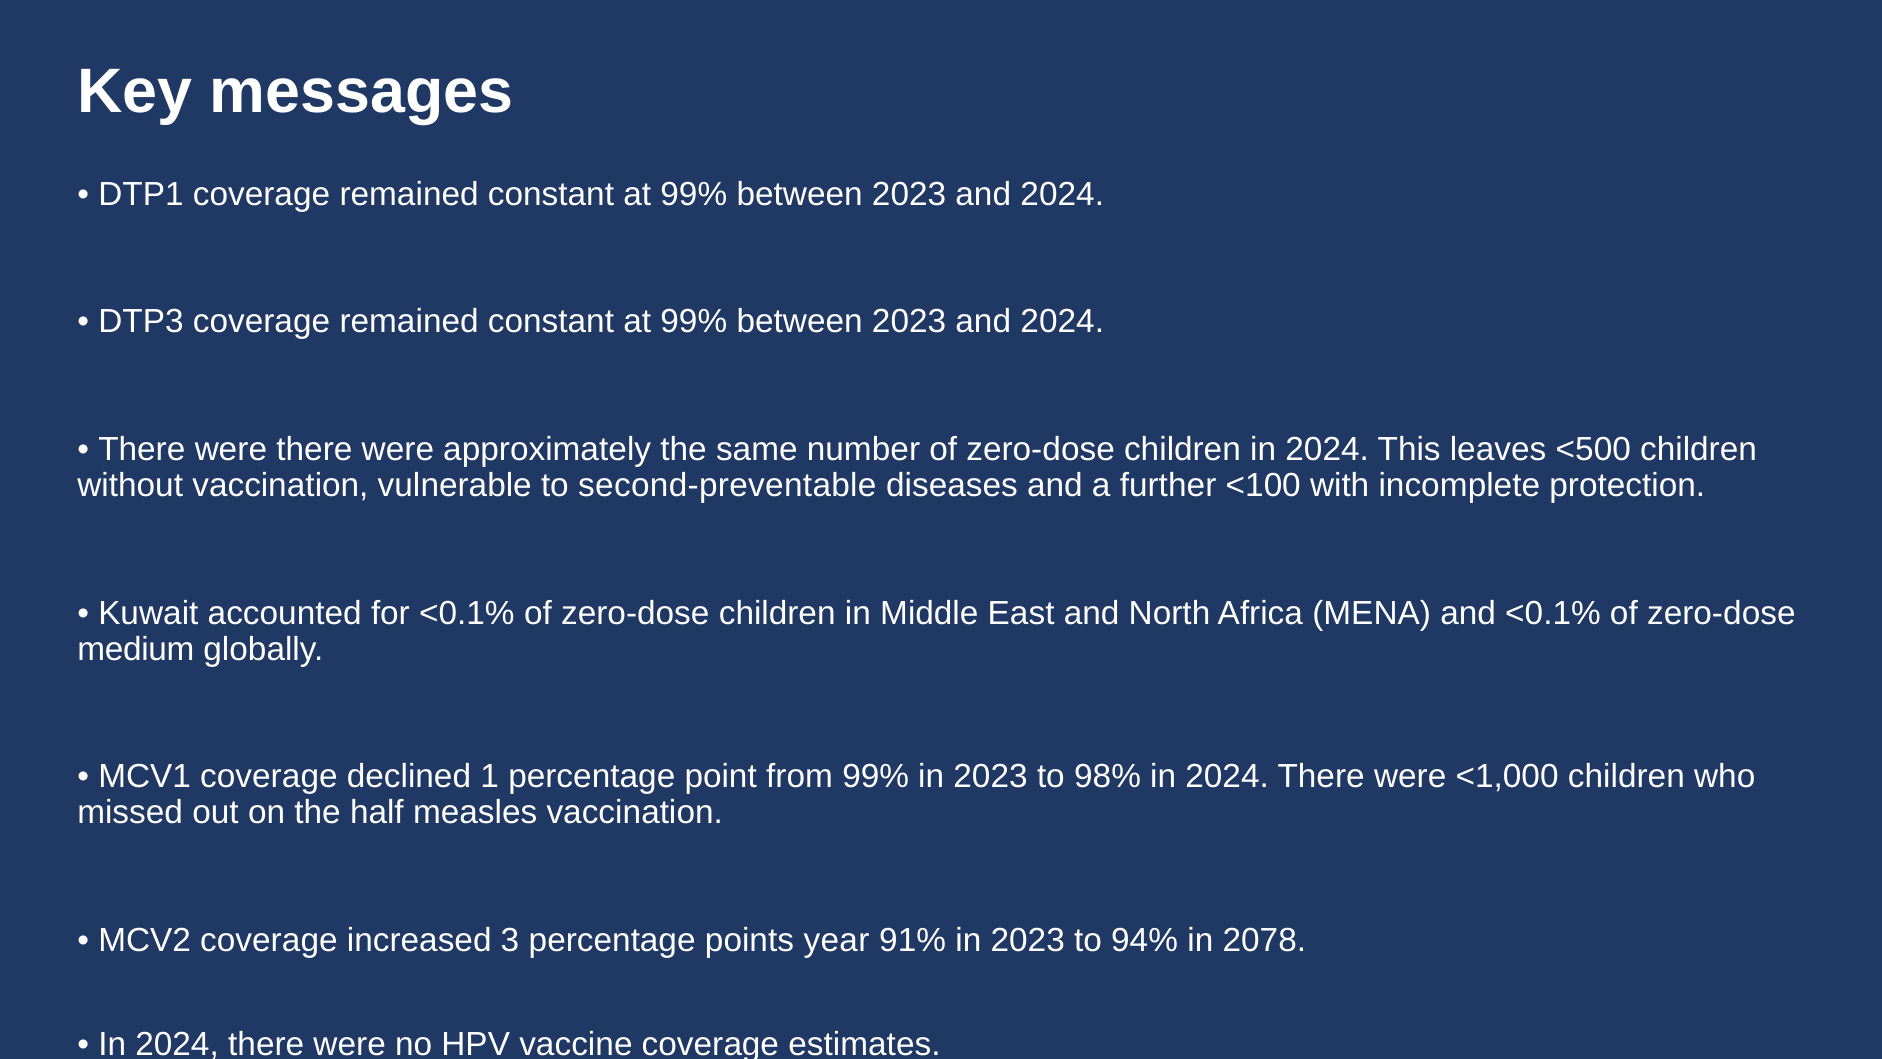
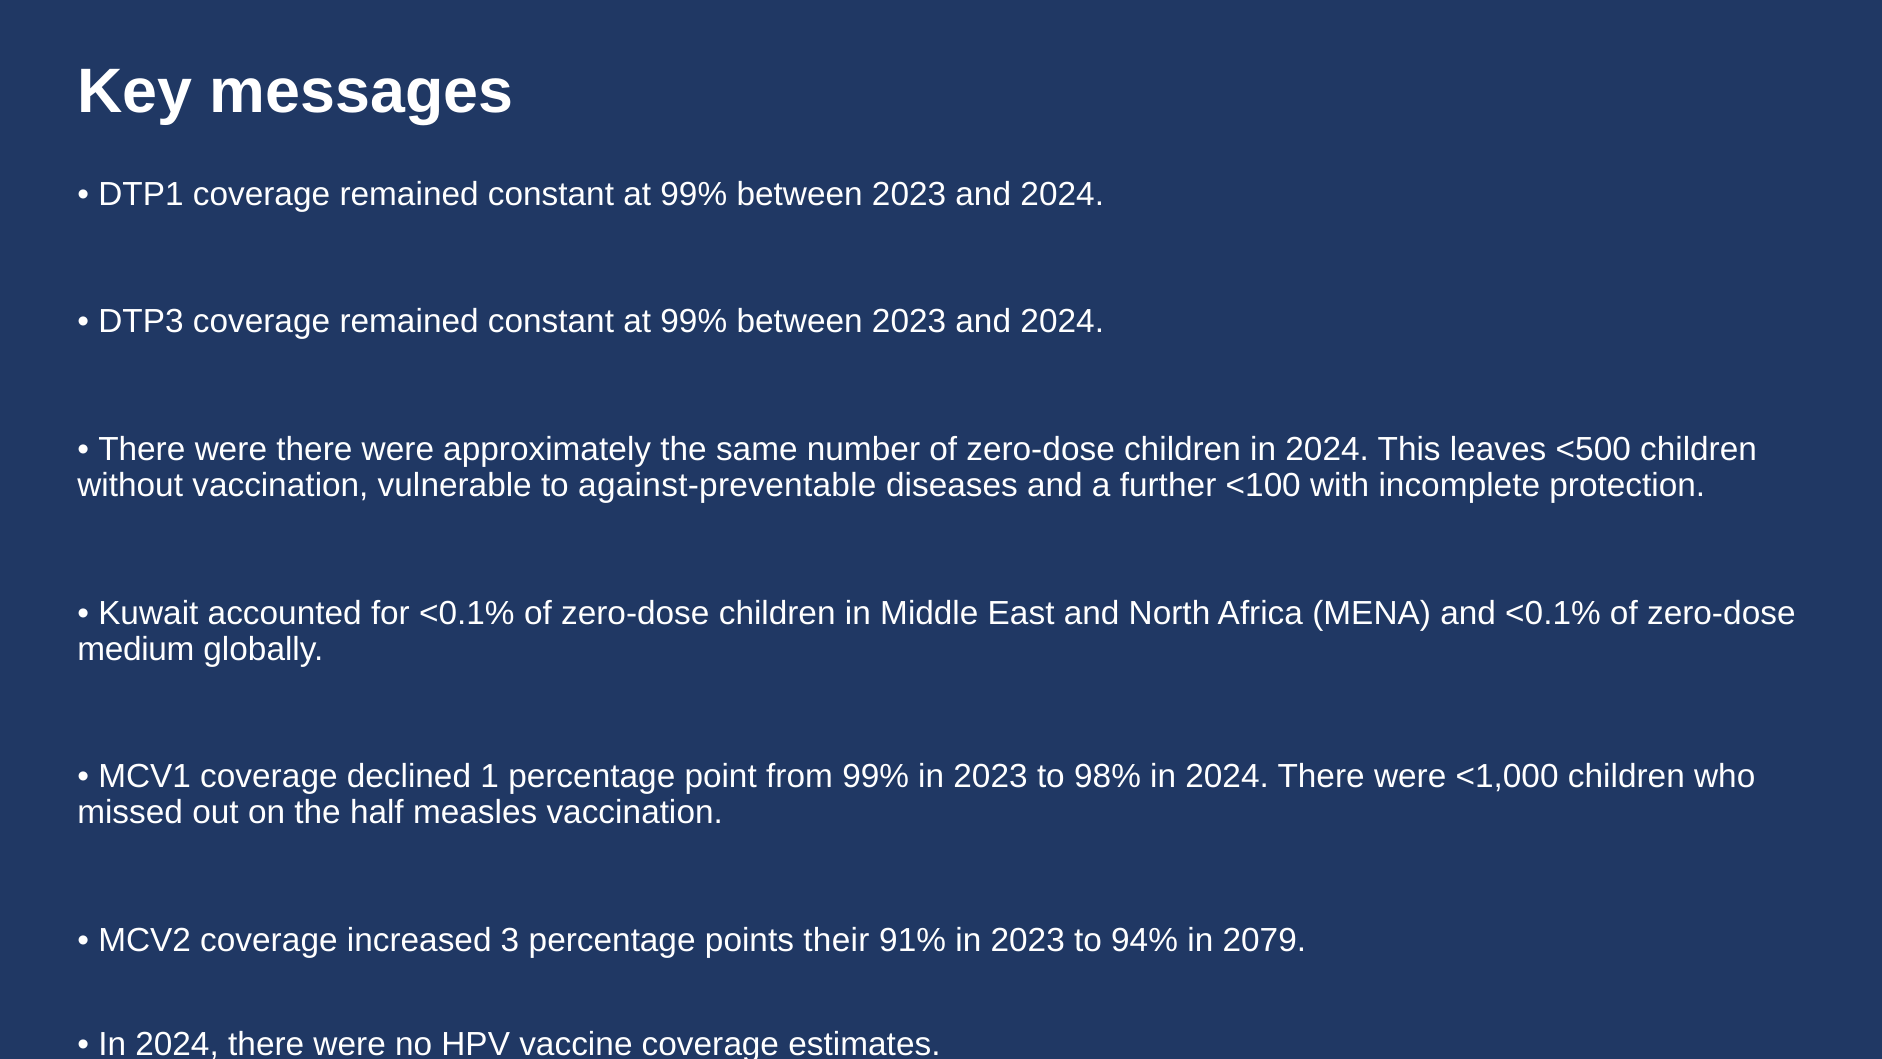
second-preventable: second-preventable -> against-preventable (727, 485)
year: year -> their (836, 940)
2078: 2078 -> 2079 (1264, 940)
